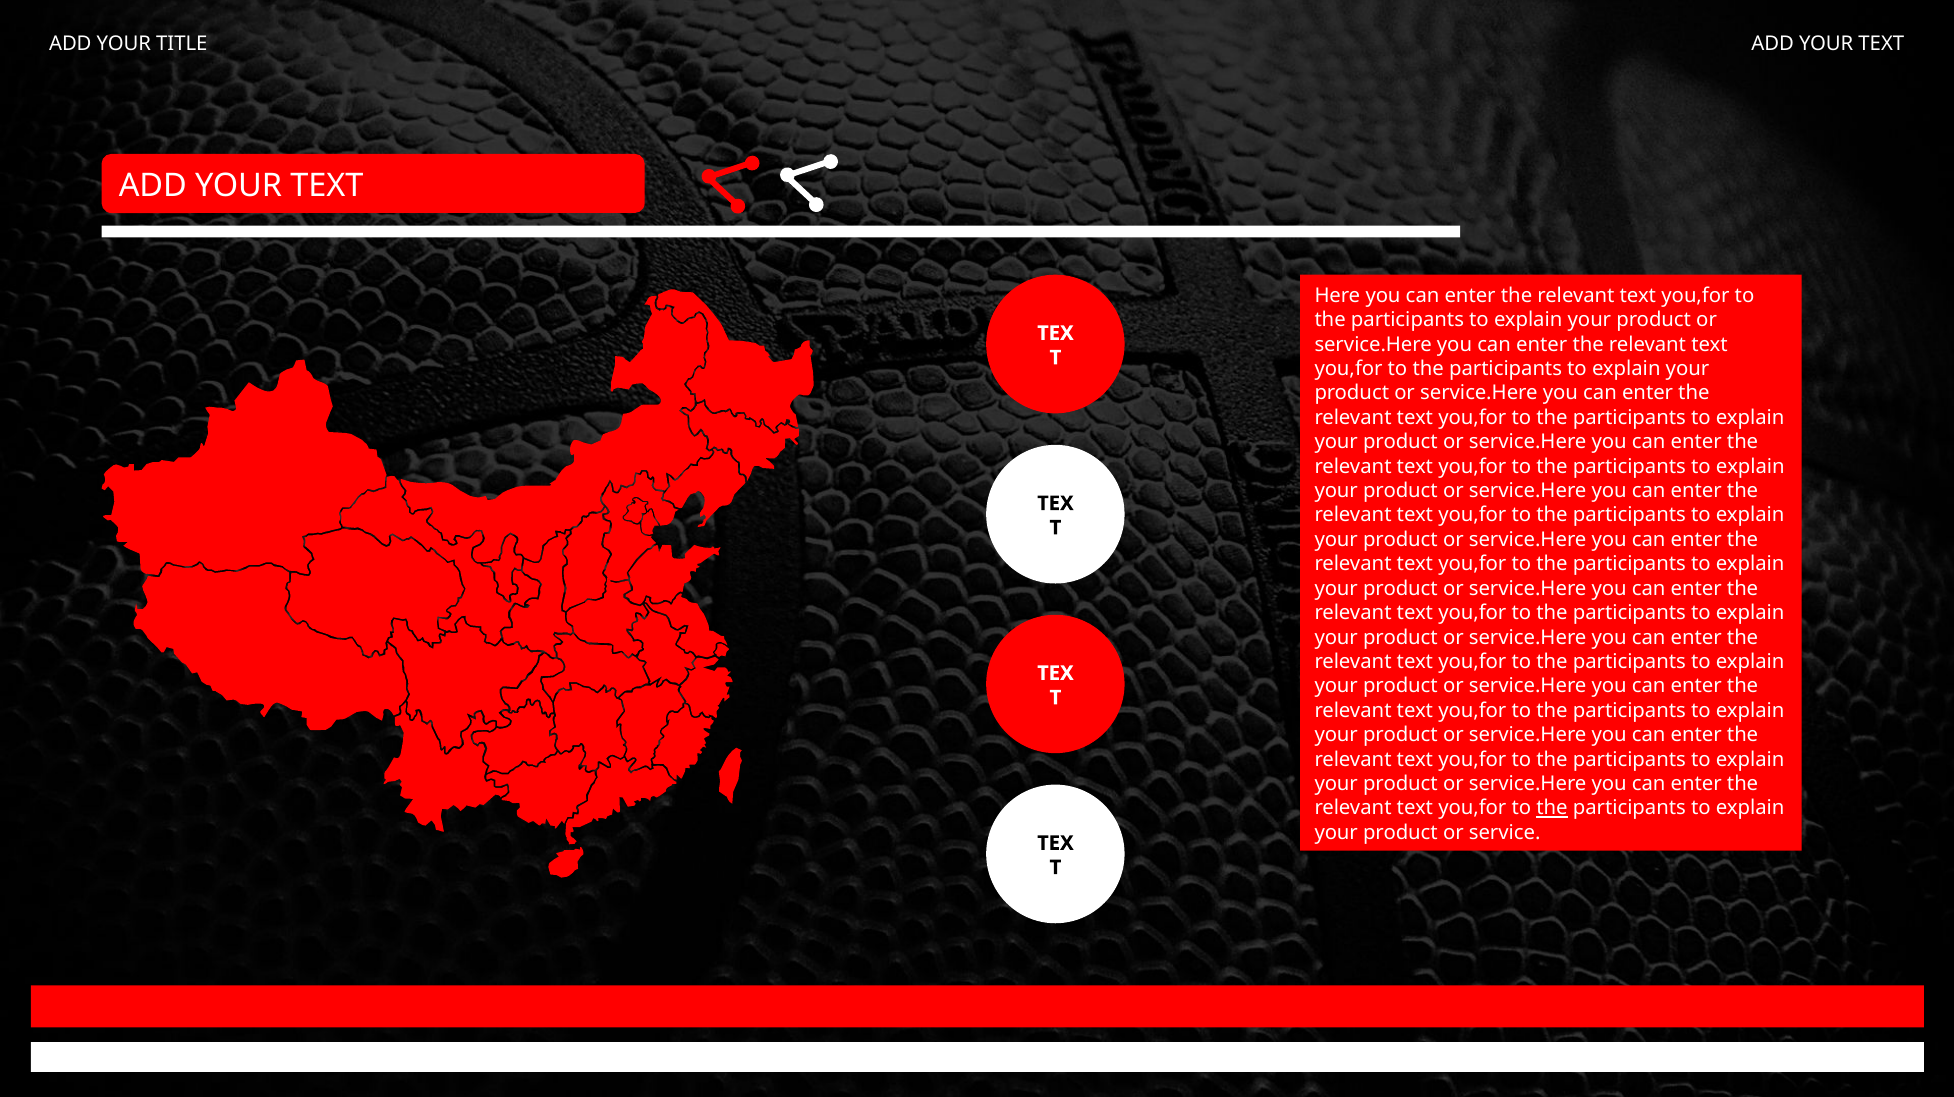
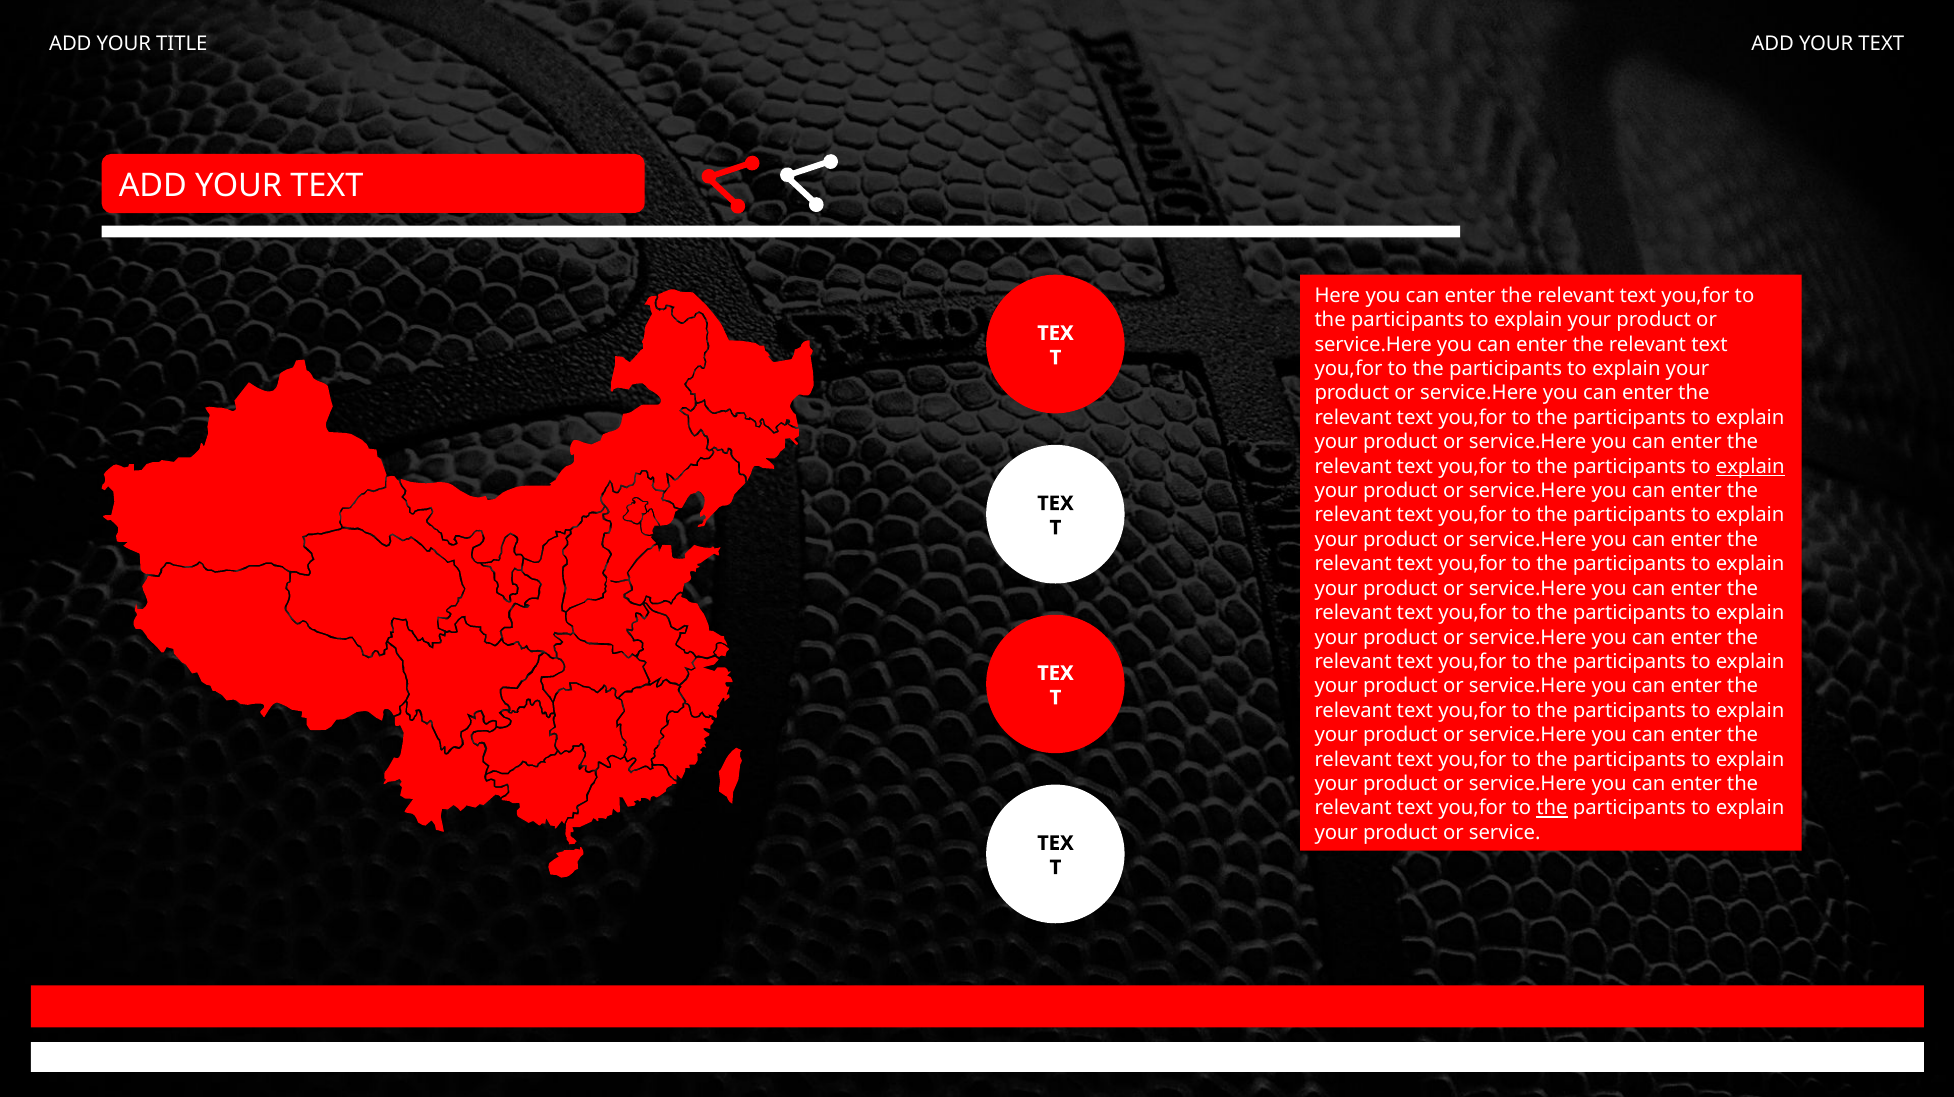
explain underline: none -> present (1750, 467)
